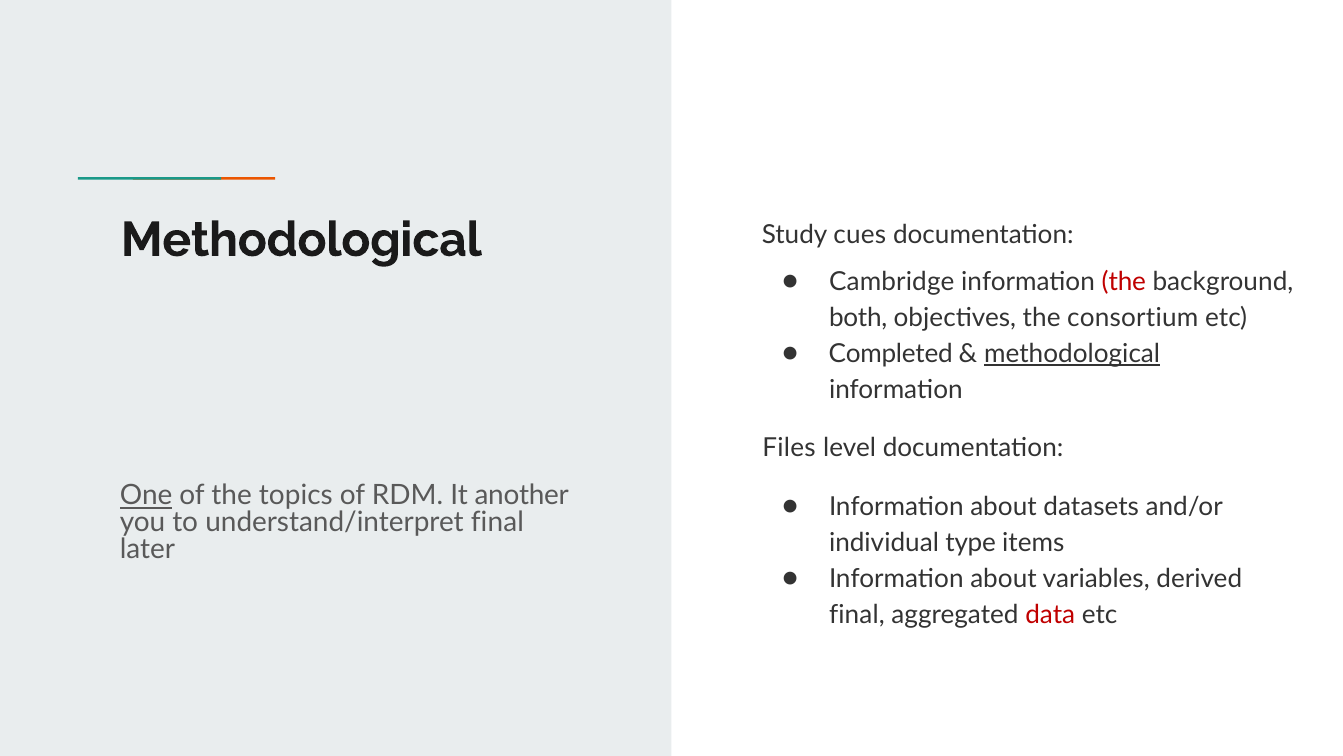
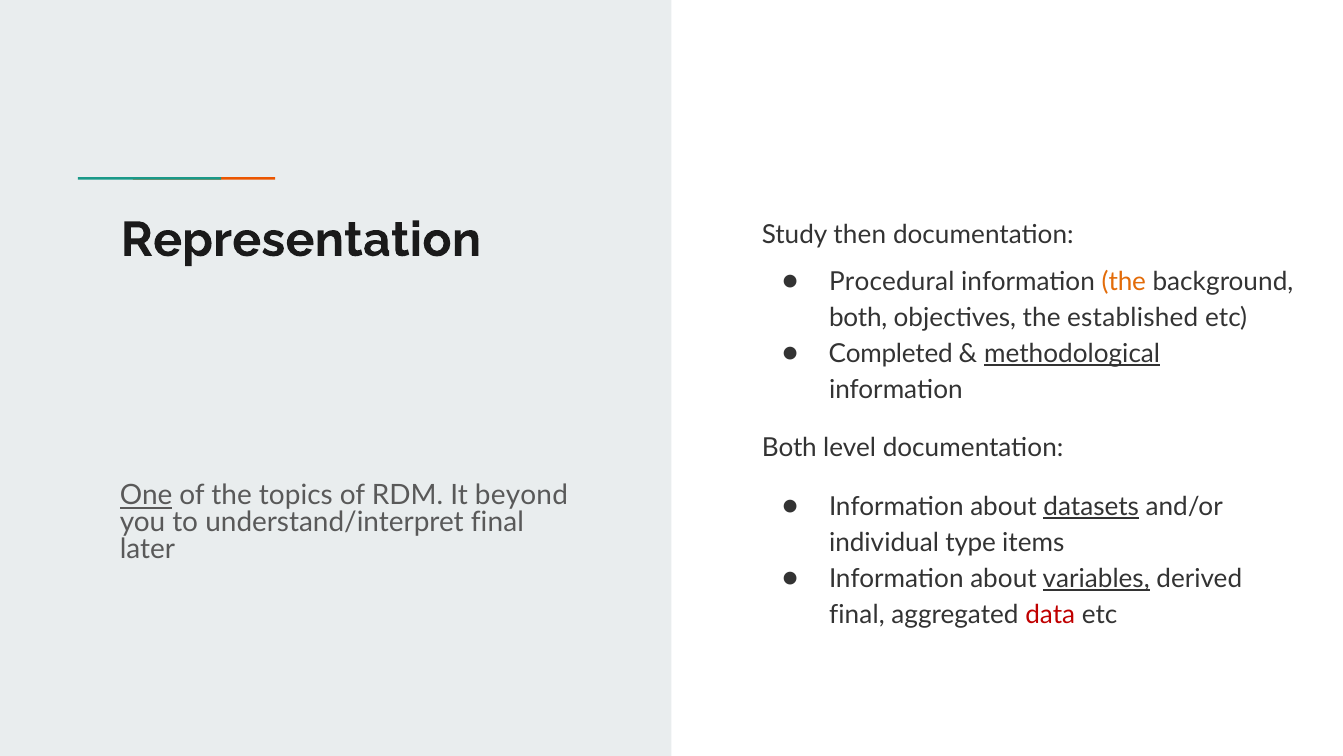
Methodological: Methodological -> Representation (301, 240)
cues: cues -> then (860, 234)
Cambridge: Cambridge -> Procedural (892, 281)
the colour: red -> orange (1124, 281)
consortium: consortium -> established (1133, 317)
Files: Files -> Both (789, 448)
another: another -> beyond (521, 495)
datasets underline: none -> present (1091, 506)
variables underline: none -> present (1096, 578)
